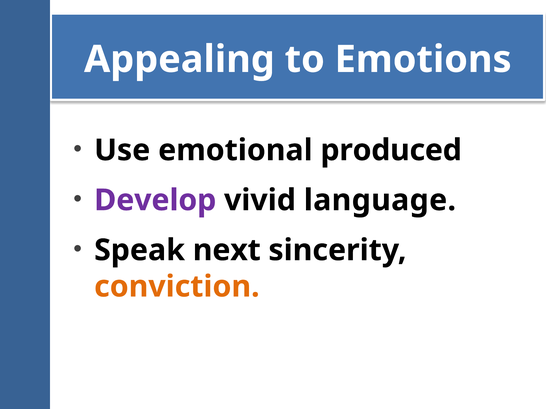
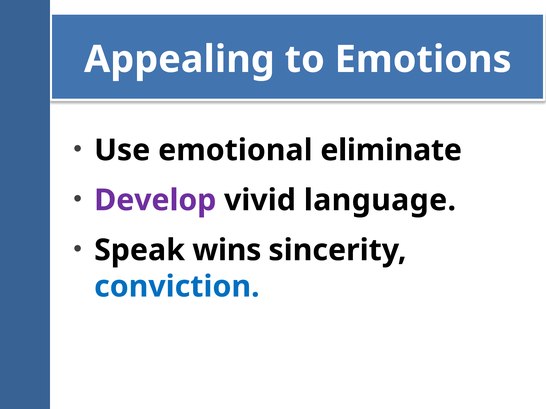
produced: produced -> eliminate (391, 150)
next: next -> wins (227, 251)
conviction colour: orange -> blue (177, 287)
